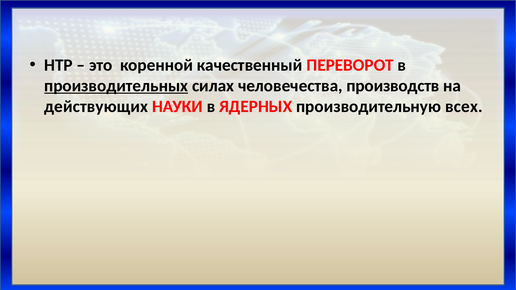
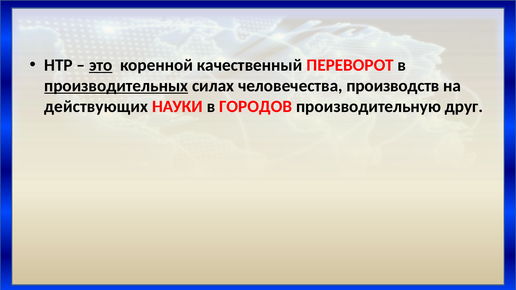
это underline: none -> present (101, 65)
ЯДЕРНЫХ: ЯДЕРНЫХ -> ГОРОДОВ (256, 107)
всех: всех -> друг (464, 107)
